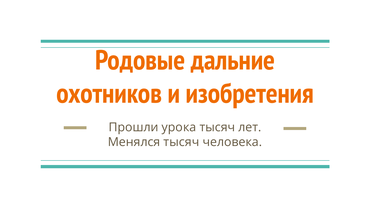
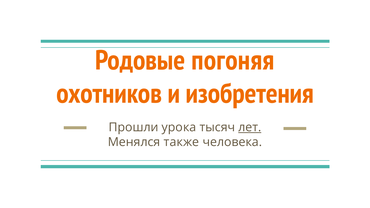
дальние: дальние -> погоняя (233, 61)
лет underline: none -> present (250, 127)
Менялся тысяч: тысяч -> также (181, 142)
